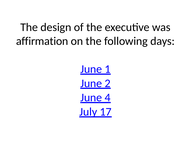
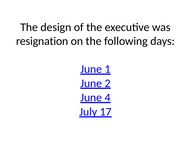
affirmation: affirmation -> resignation (42, 41)
